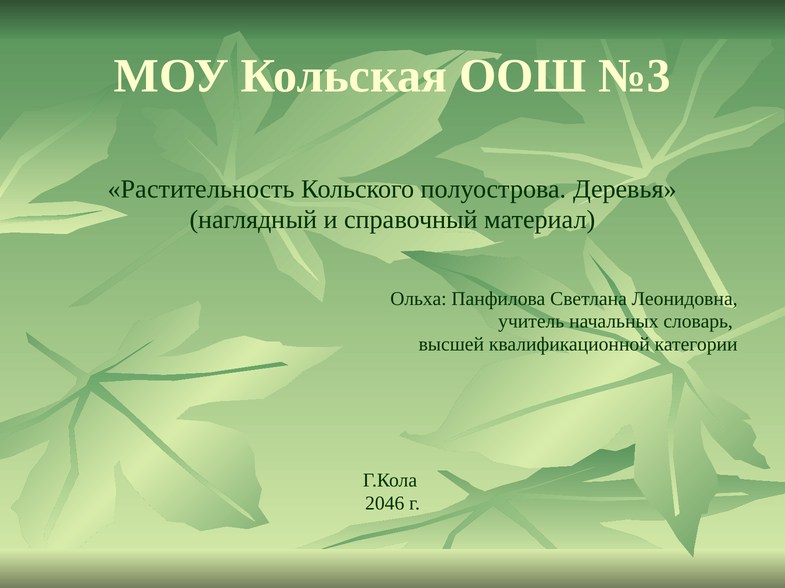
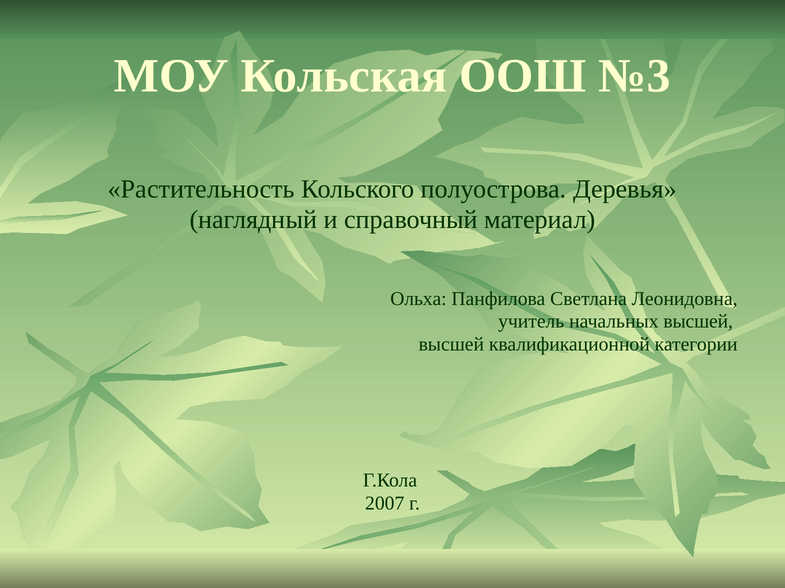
начальных словарь: словарь -> высшей (698, 322)
2046: 2046 -> 2007 (385, 504)
